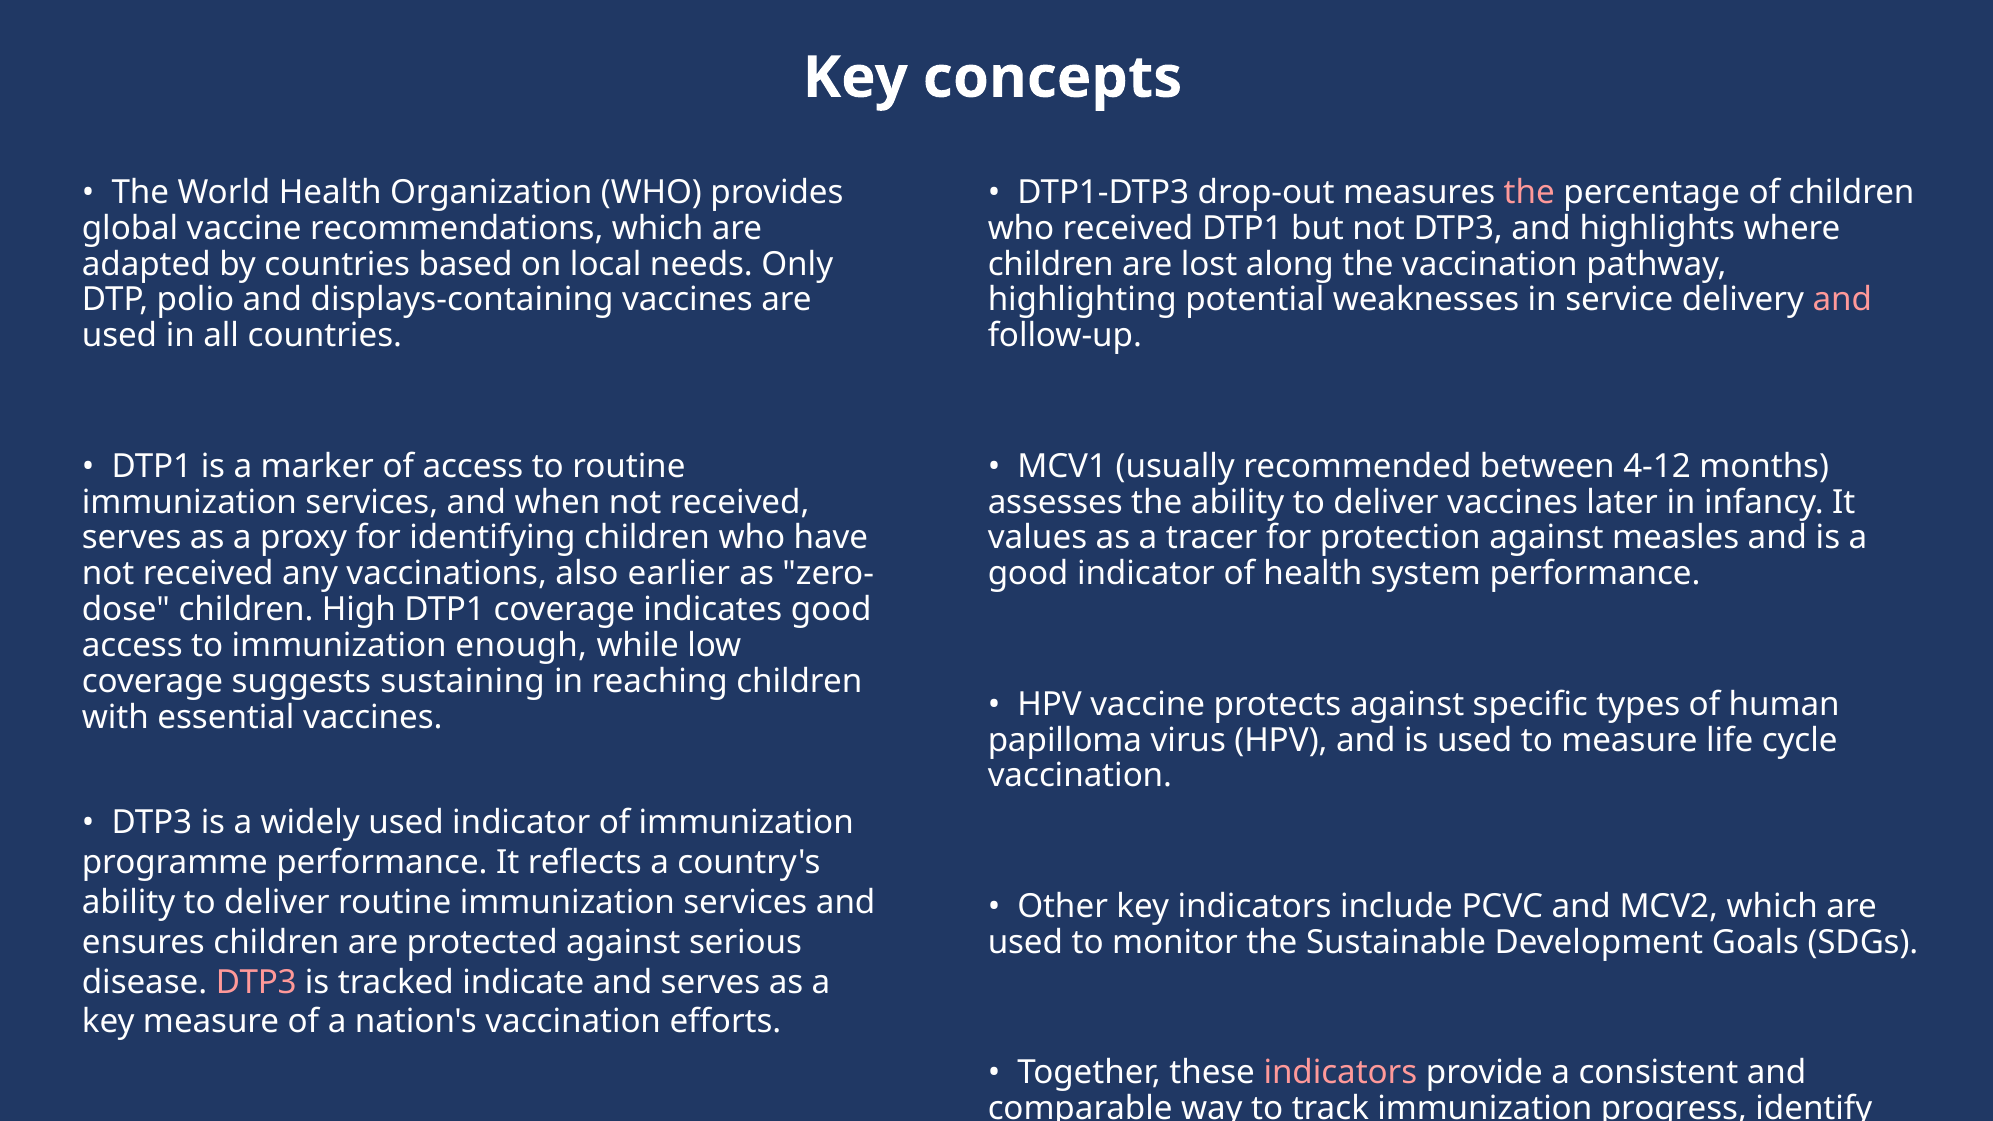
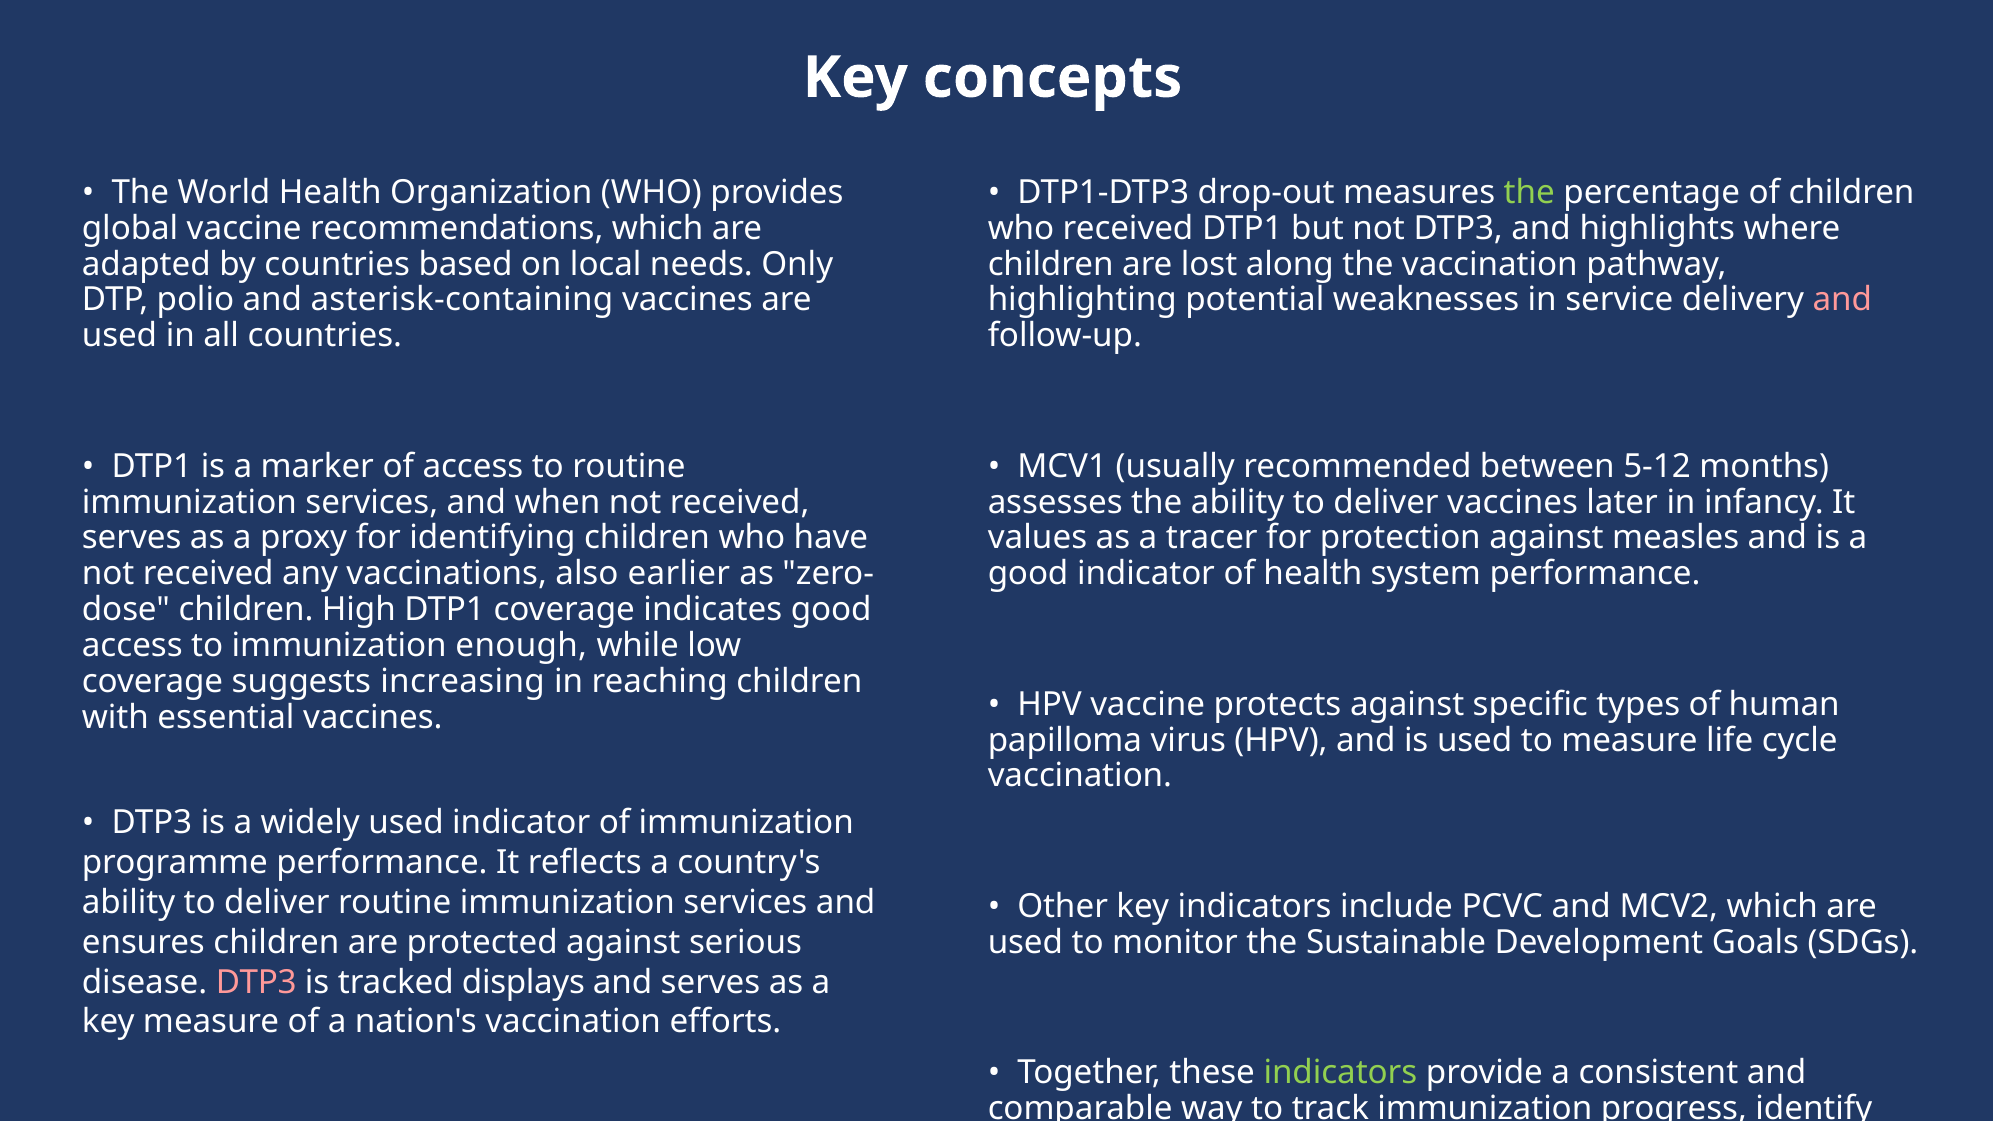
the colour: pink -> light green (1529, 192)
displays-containing: displays-containing -> asterisk-containing (462, 300)
4-12: 4-12 -> 5-12 (1657, 466)
sustaining: sustaining -> increasing (463, 681)
indicate: indicate -> displays (523, 982)
indicators colour: pink -> light green (1340, 1073)
